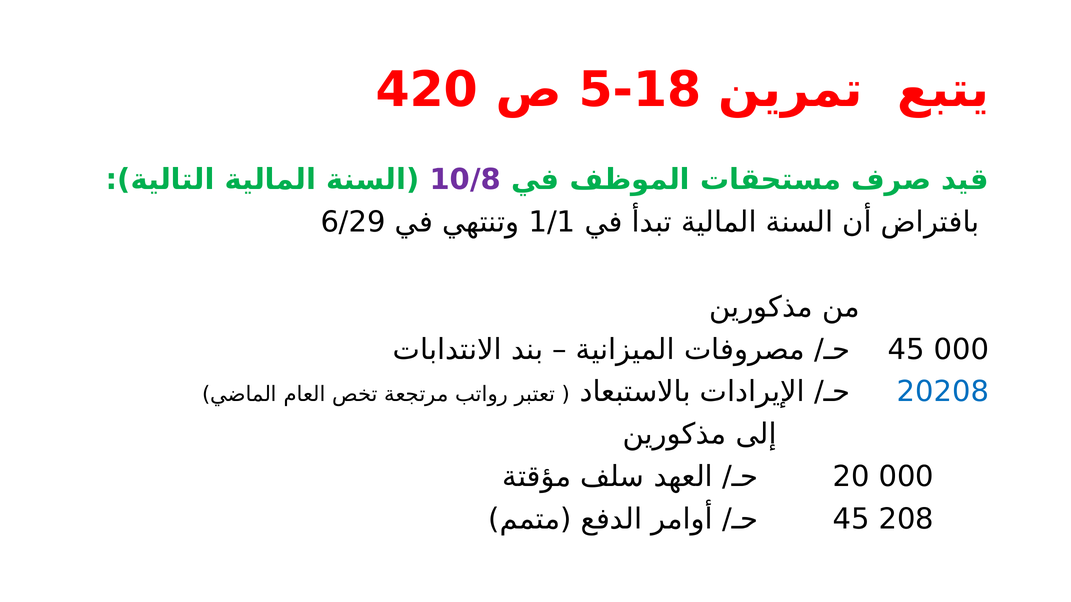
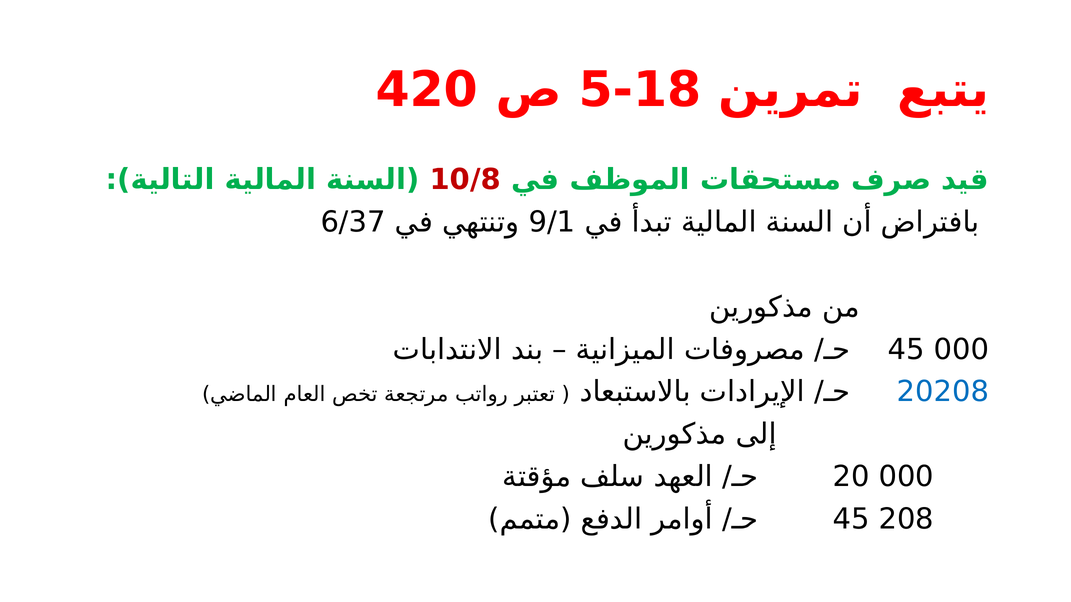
10/8 colour: purple -> red (465, 180)
6/29: 6/29 -> 6/37 (353, 222)
1/1: 1/1 -> 9/1 (552, 222)
